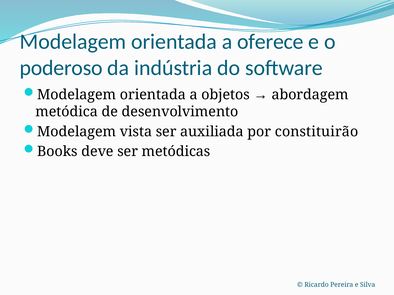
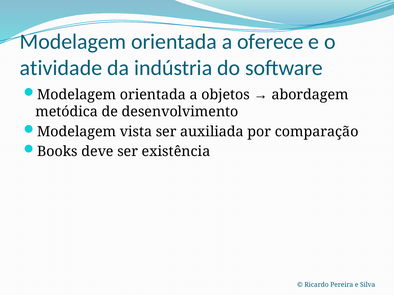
poderoso: poderoso -> atividade (61, 68)
constituirão: constituirão -> comparação (317, 132)
metódicas: metódicas -> existência (176, 152)
